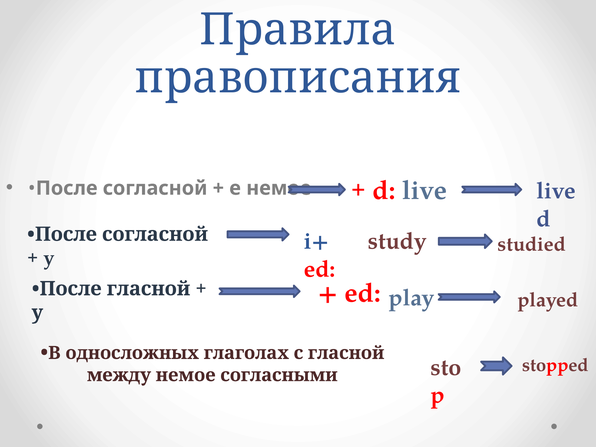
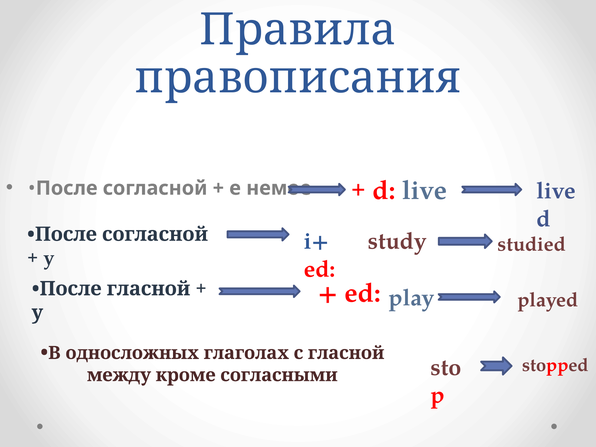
между немое: немое -> кроме (186, 375)
